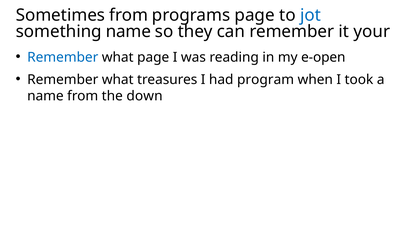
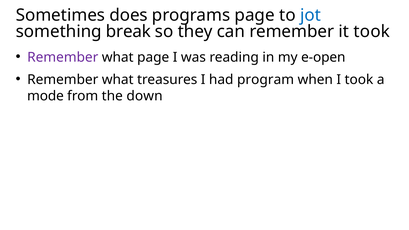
Sometimes from: from -> does (129, 15)
something name: name -> break (128, 31)
it your: your -> took (372, 31)
Remember colour: blue -> purple (63, 57)
name: name -> mode (45, 96)
